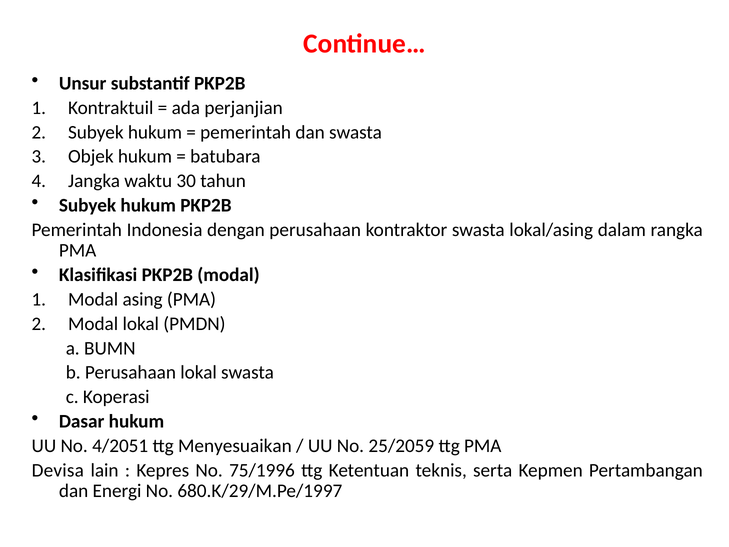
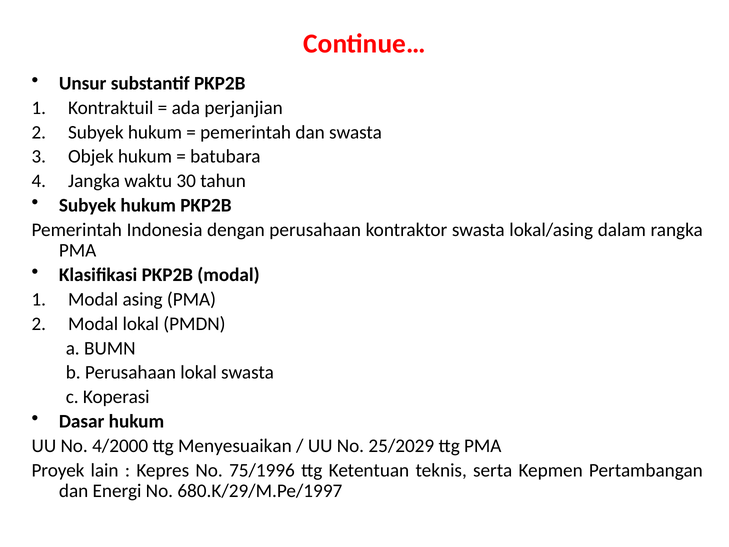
4/2051: 4/2051 -> 4/2000 (120, 446)
25/2059: 25/2059 -> 25/2029 (401, 446)
Devisa: Devisa -> Proyek (58, 470)
